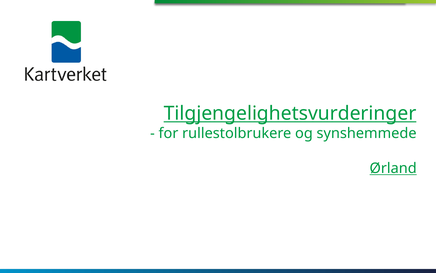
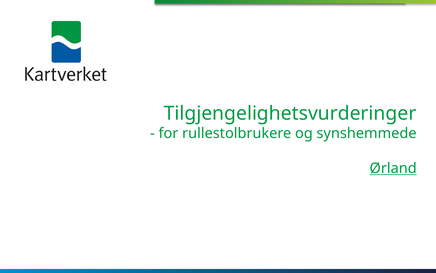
Tilgjengelighetsvurderinger underline: present -> none (290, 113)
